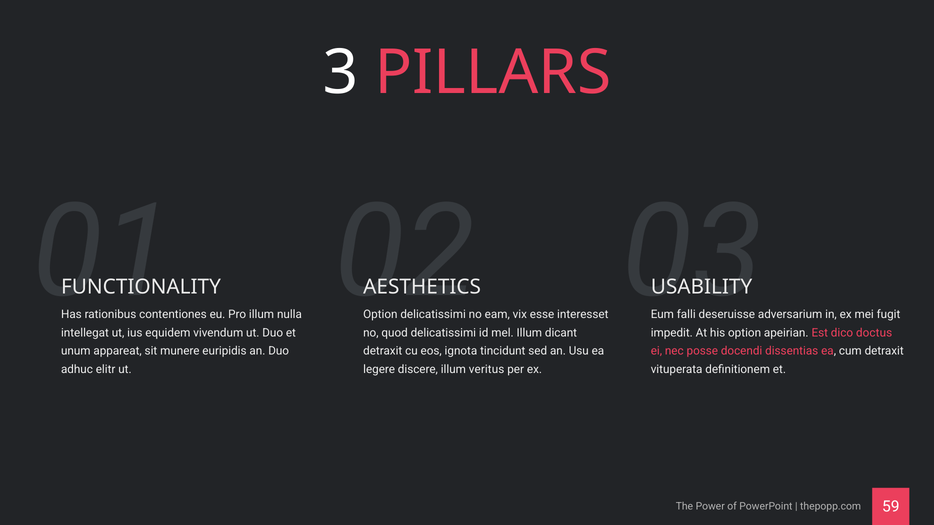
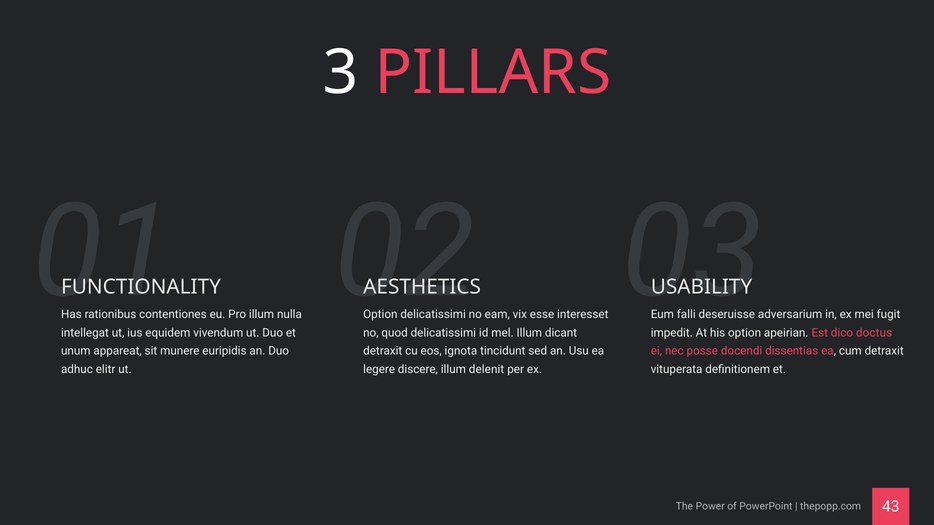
veritus: veritus -> delenit (487, 369)
59: 59 -> 43 (891, 507)
